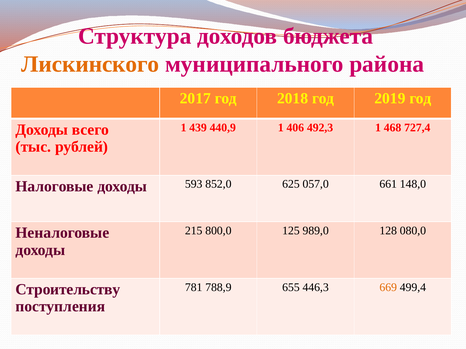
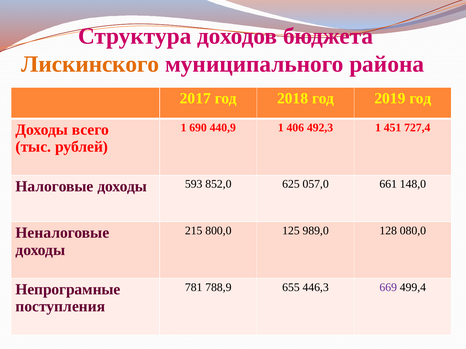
439: 439 -> 690 (198, 128)
468: 468 -> 451 (393, 128)
669 colour: orange -> purple (388, 288)
Строительству: Строительству -> Непрограмные (68, 290)
